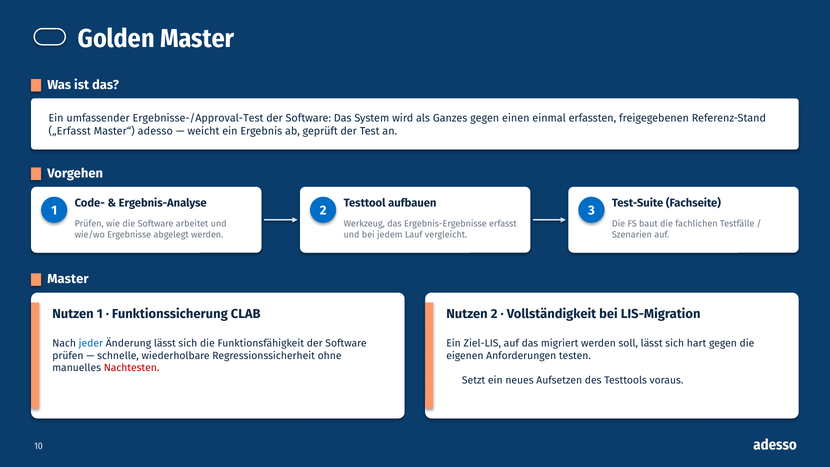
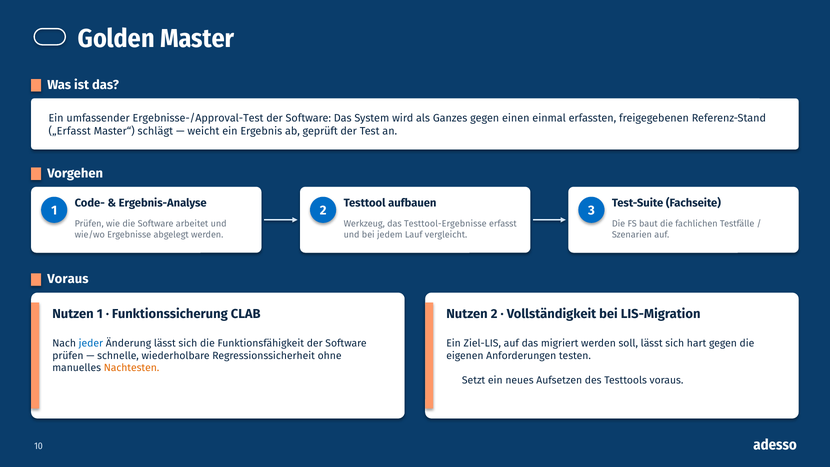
Master“ adesso: adesso -> schlägt (155, 131)
Ergebnis-Ergebnisse: Ergebnis-Ergebnisse -> Testtool-Ergebnisse (445, 224)
Master: Master -> Voraus (68, 279)
Nachtesten colour: red -> orange (132, 368)
